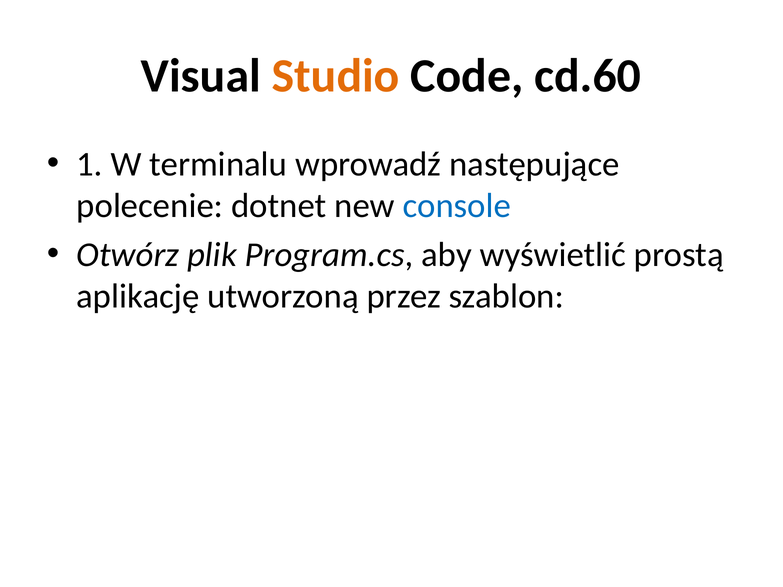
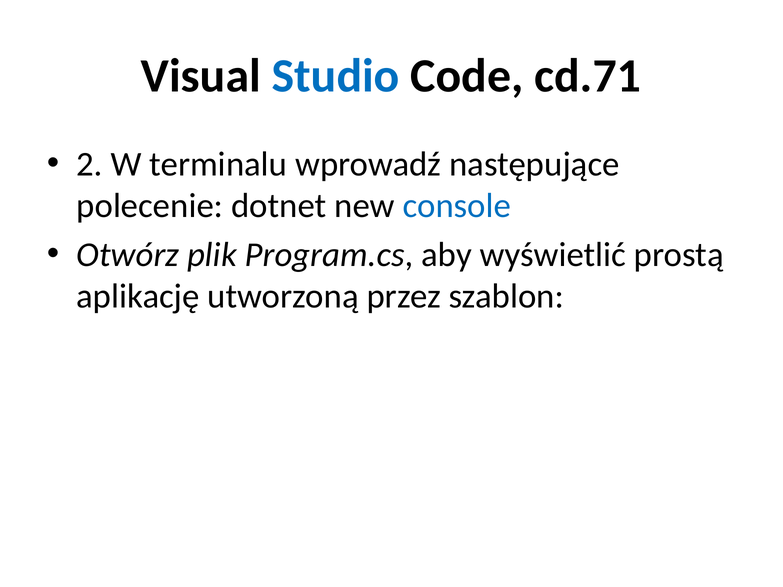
Studio colour: orange -> blue (336, 76)
cd.60: cd.60 -> cd.71 (588, 76)
1: 1 -> 2 (90, 164)
